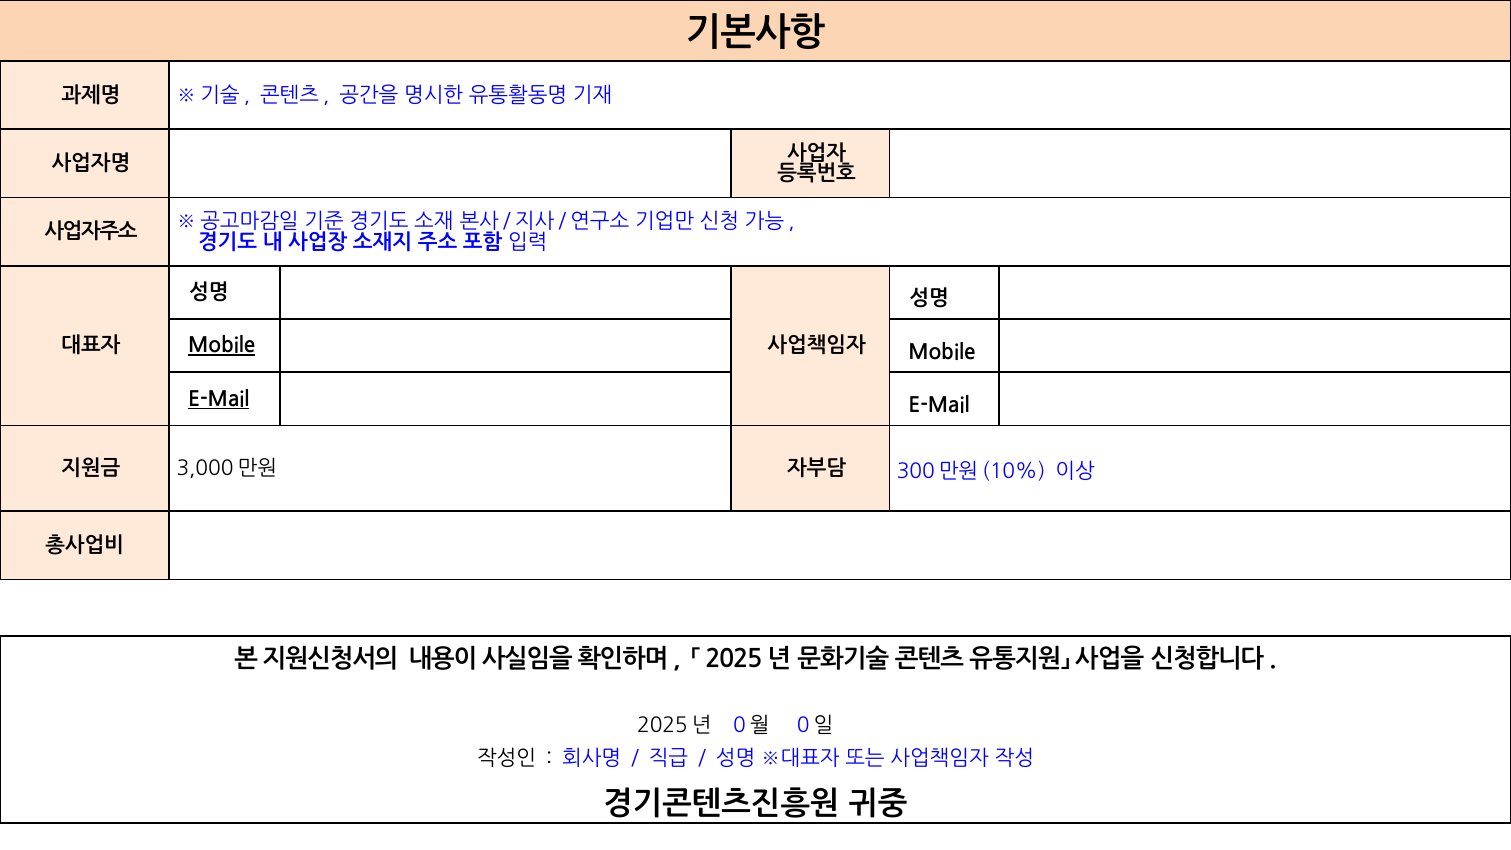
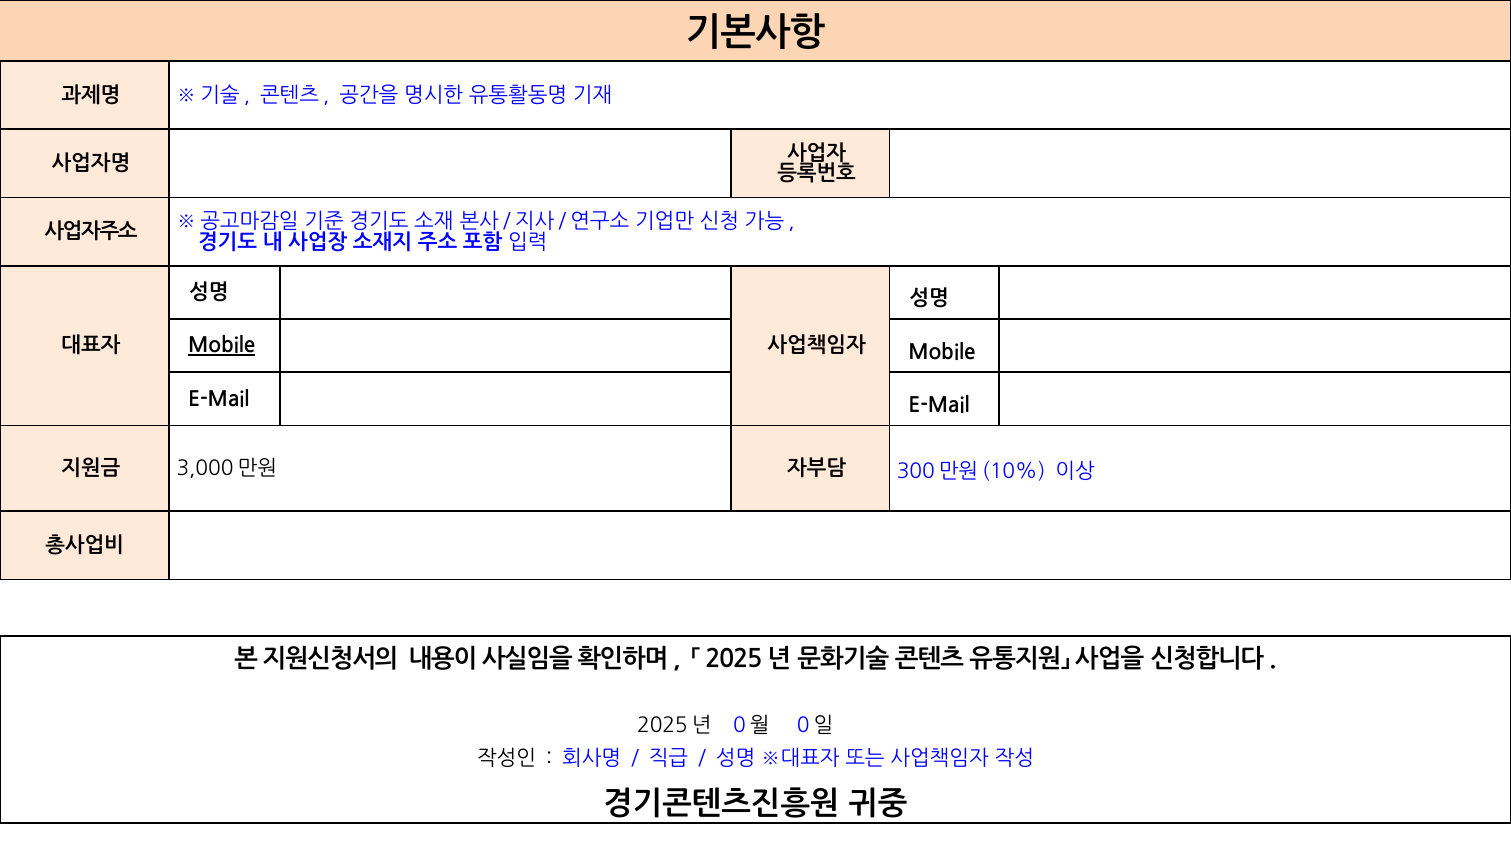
E-Mail underline: present -> none (219, 399)
